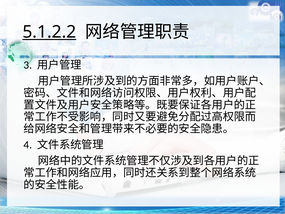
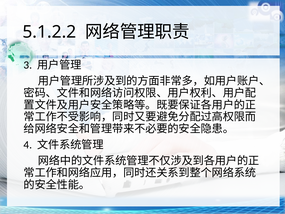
5.1.2.2 underline: present -> none (49, 32)
